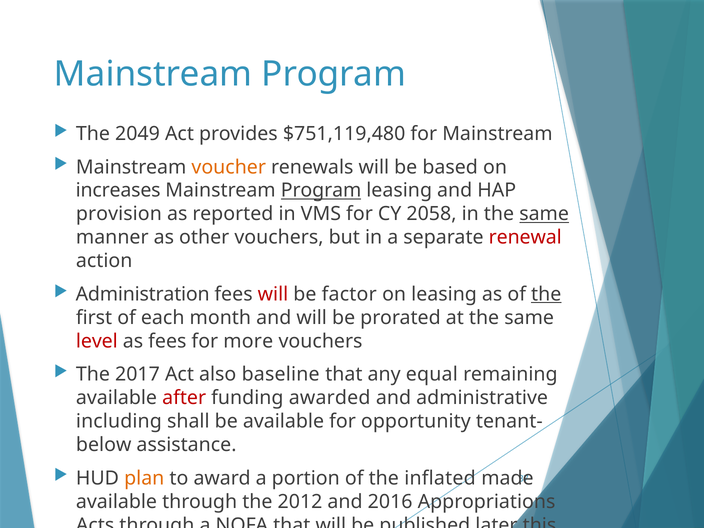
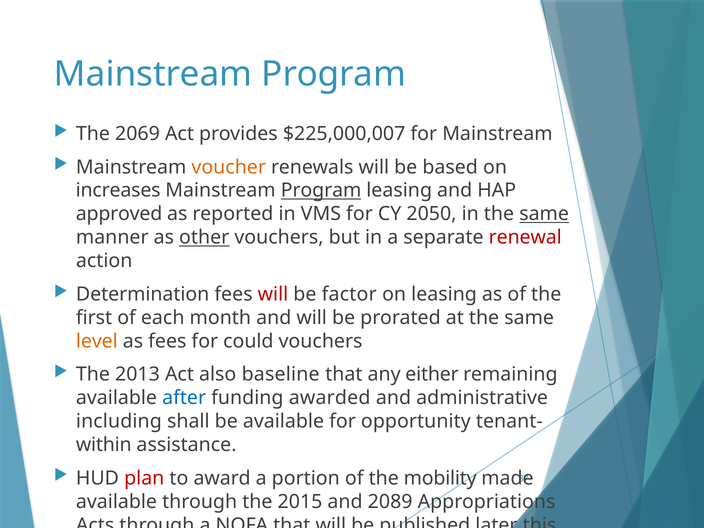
2049: 2049 -> 2069 (137, 134)
$751,119,480: $751,119,480 -> $225,000,007 (344, 134)
provision: provision -> approved (119, 214)
2058: 2058 -> 2050 (431, 214)
other underline: none -> present (204, 237)
Administration: Administration -> Determination (143, 294)
the underline: present -> none (546, 294)
level colour: red -> orange (97, 341)
more: more -> could (248, 341)
2017: 2017 -> 2013 (137, 374)
equal: equal -> either (432, 374)
after colour: red -> blue (184, 398)
below: below -> within (104, 445)
plan colour: orange -> red (144, 478)
inflated: inflated -> mobility (440, 478)
2012: 2012 -> 2015 (300, 502)
2016: 2016 -> 2089 (390, 502)
